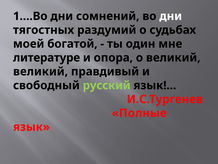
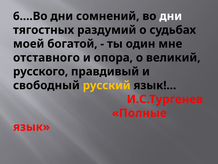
1.…Во: 1.…Во -> 6.…Во (30, 16)
литературе: литературе -> отставного (46, 58)
великий: великий -> русского (41, 71)
русский colour: light green -> yellow (107, 85)
